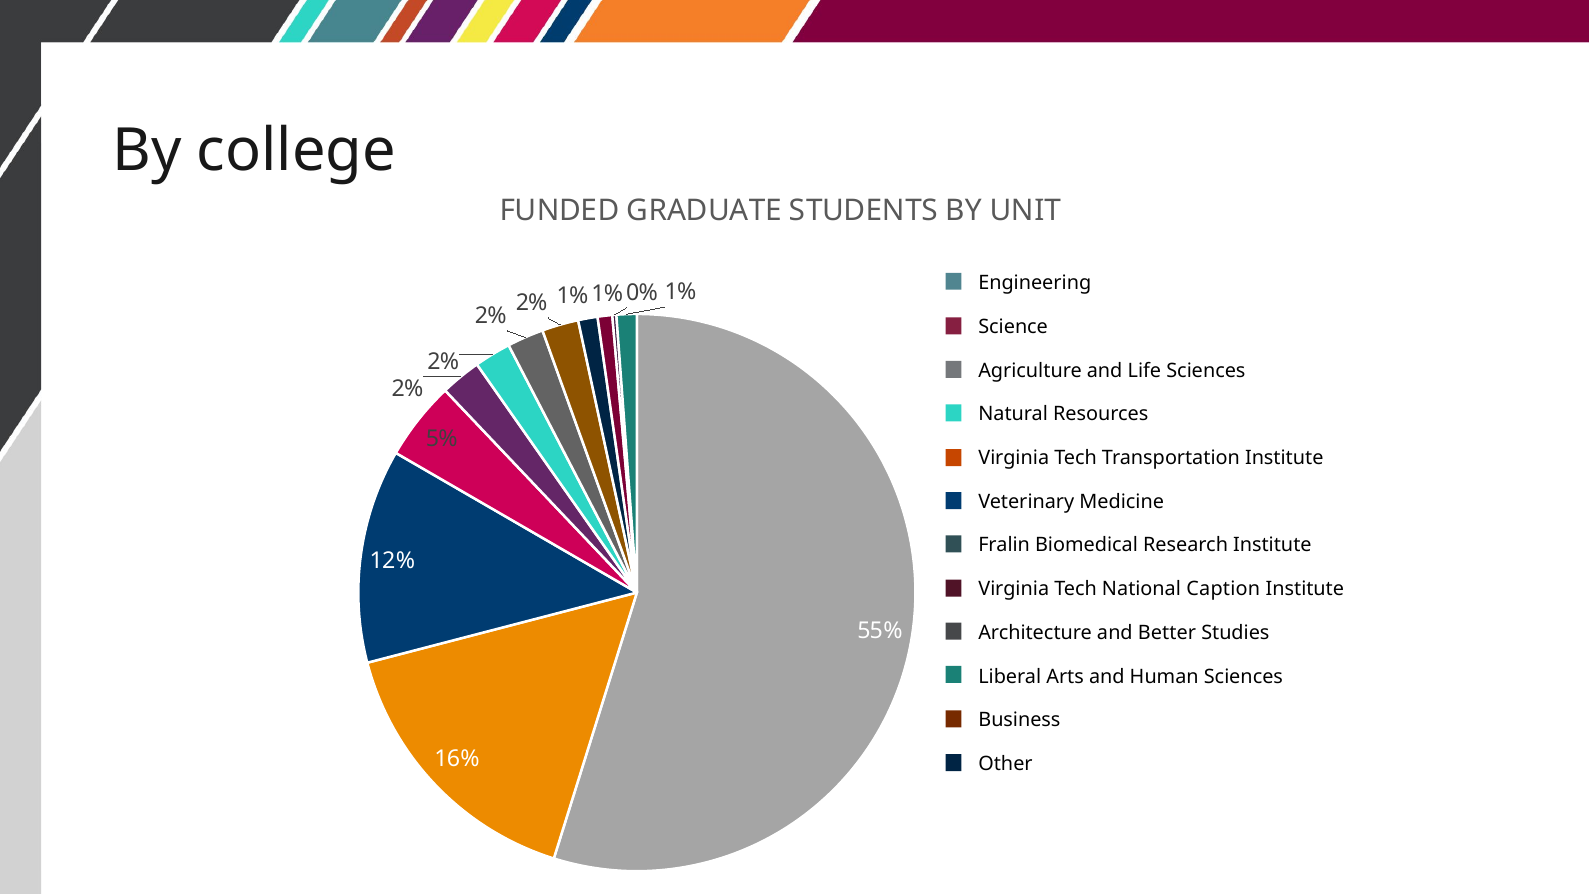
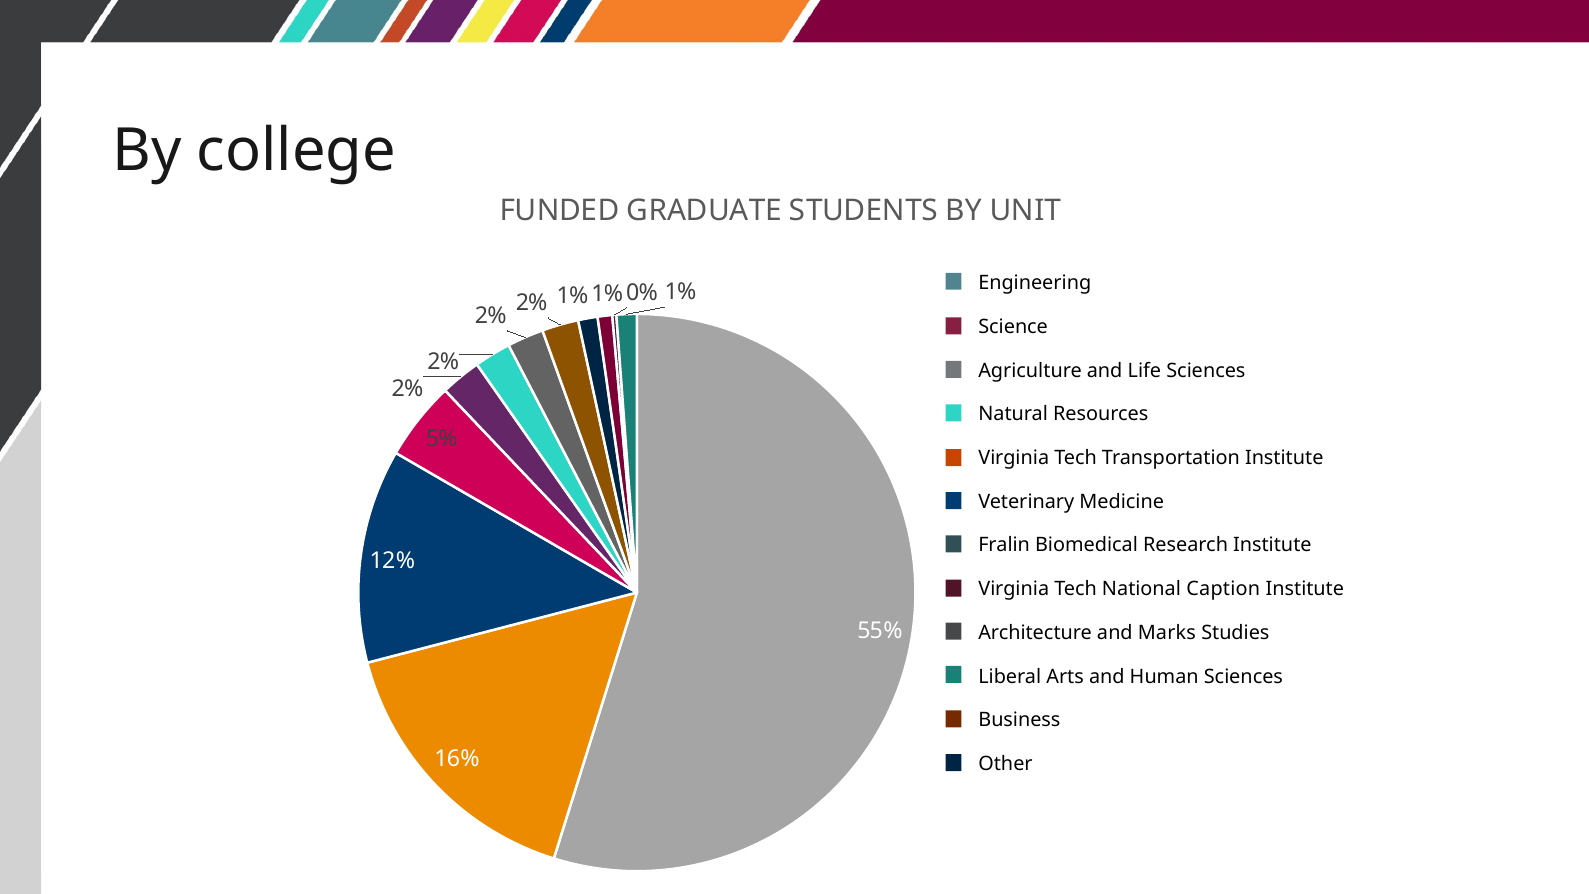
Better: Better -> Marks (1167, 633)
